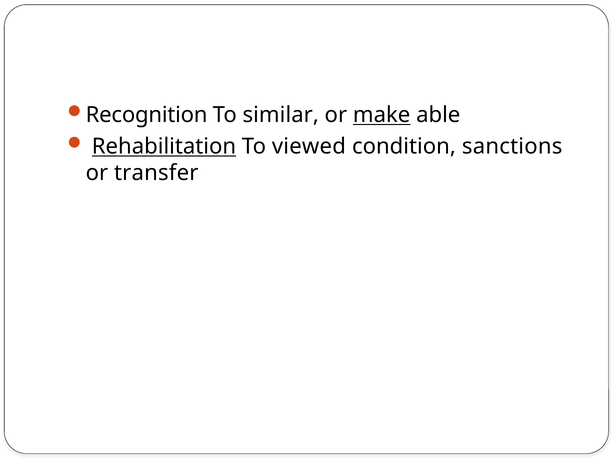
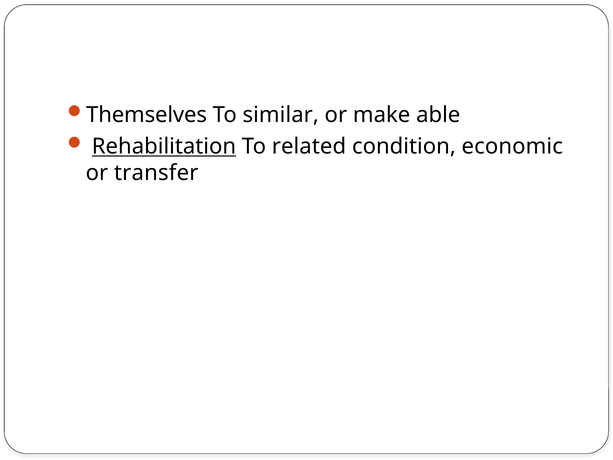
Recognition: Recognition -> Themselves (147, 115)
make underline: present -> none (382, 115)
viewed: viewed -> related (309, 146)
sanctions: sanctions -> economic (512, 146)
